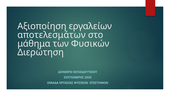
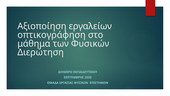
αποτελεσμάτων: αποτελεσμάτων -> οπτικογράφηση (52, 35)
